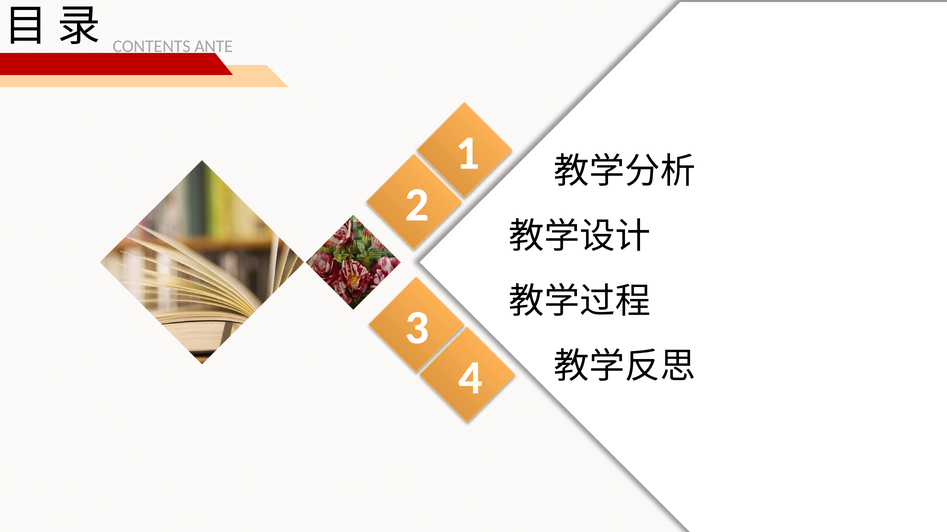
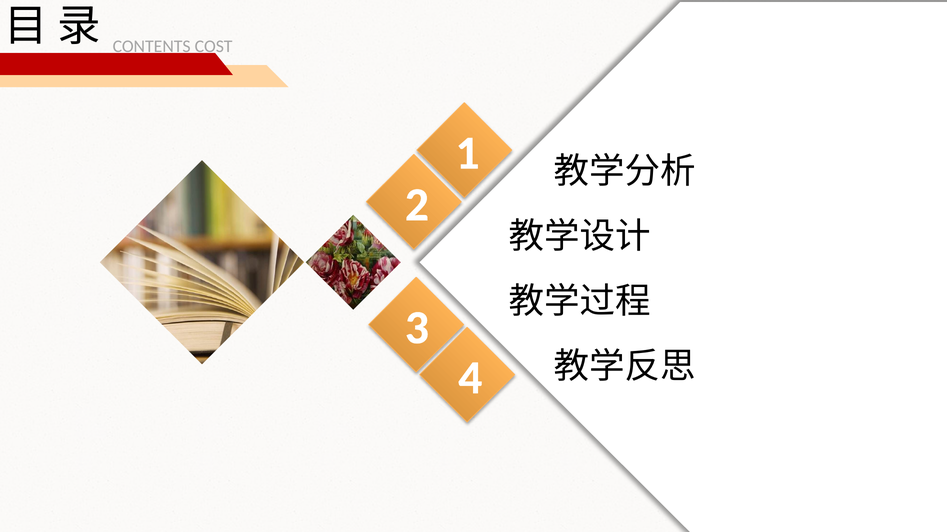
ANTE: ANTE -> COST (214, 46)
